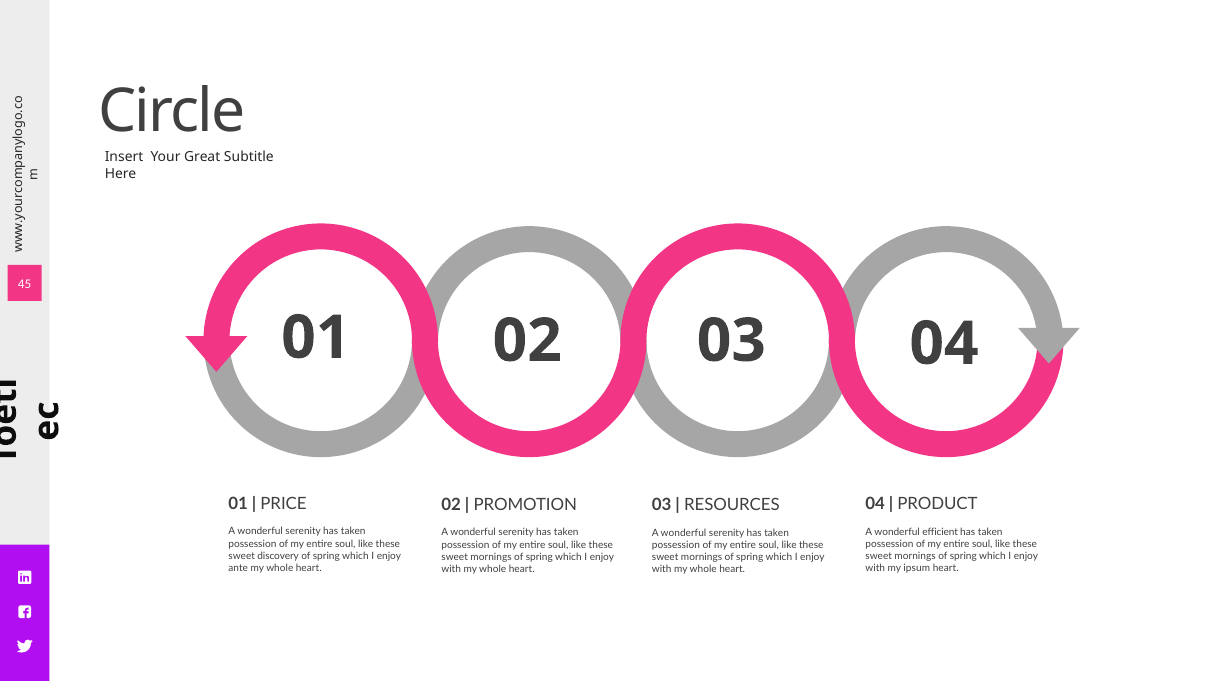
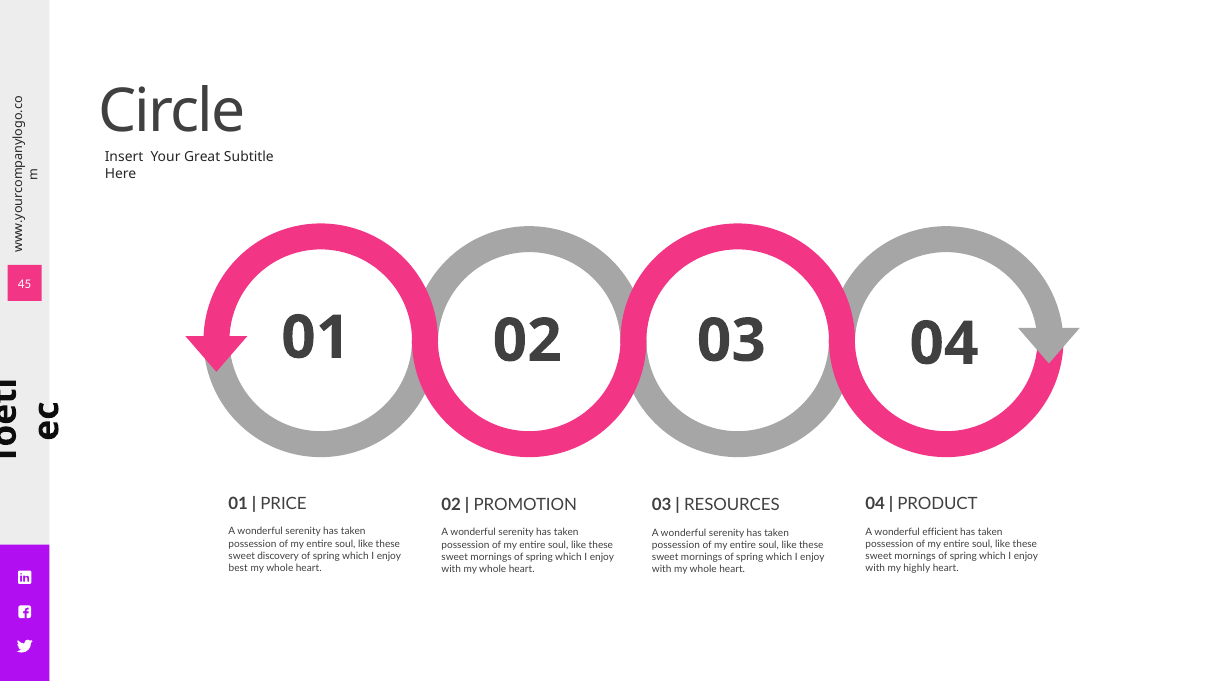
ante: ante -> best (238, 568)
ipsum: ipsum -> highly (917, 568)
